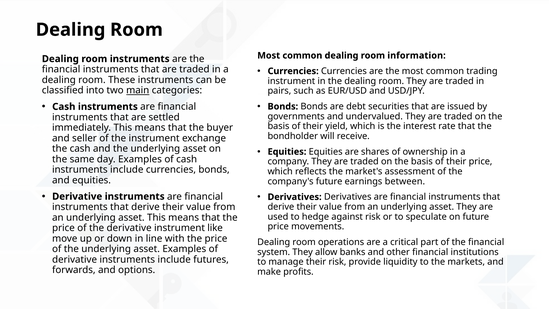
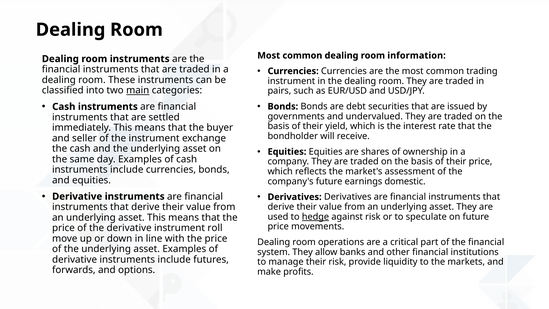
between: between -> domestic (405, 181)
hedge underline: none -> present (315, 217)
like: like -> roll (215, 228)
